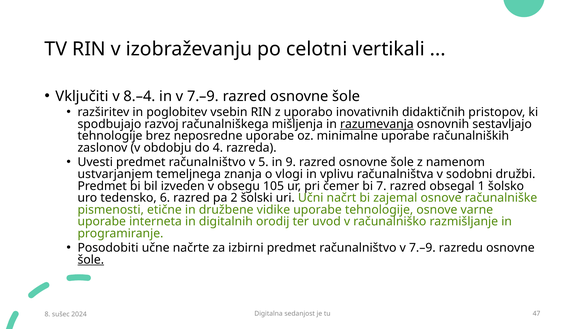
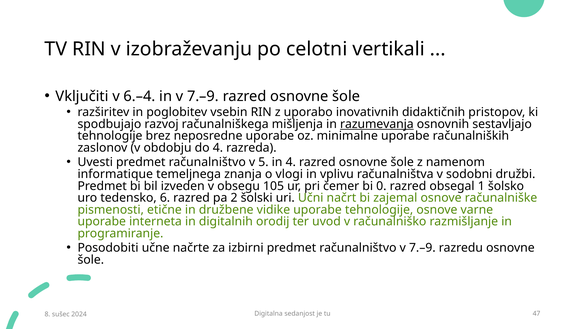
8.–4: 8.–4 -> 6.–4 (140, 96)
in 9: 9 -> 4 (291, 162)
ustvarjanjem: ustvarjanjem -> informatique (115, 174)
7: 7 -> 0 (381, 186)
šole underline: present -> none (91, 260)
